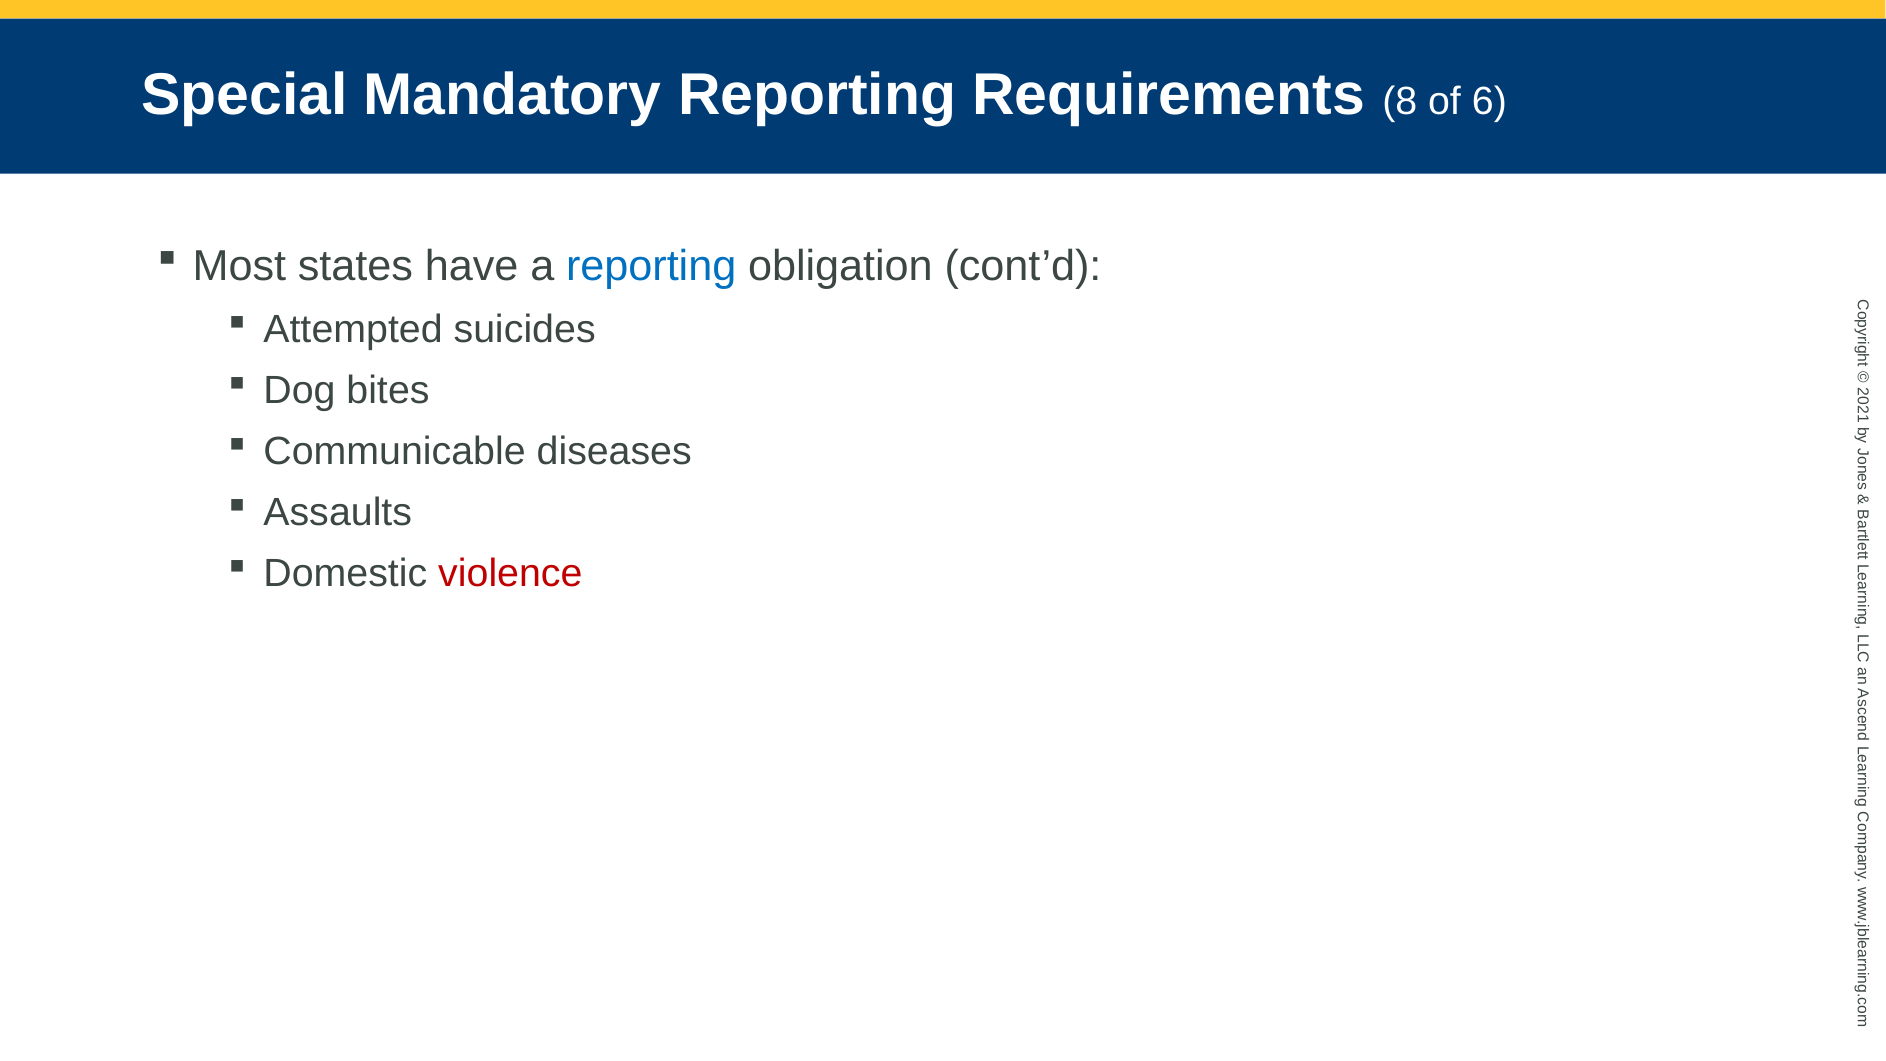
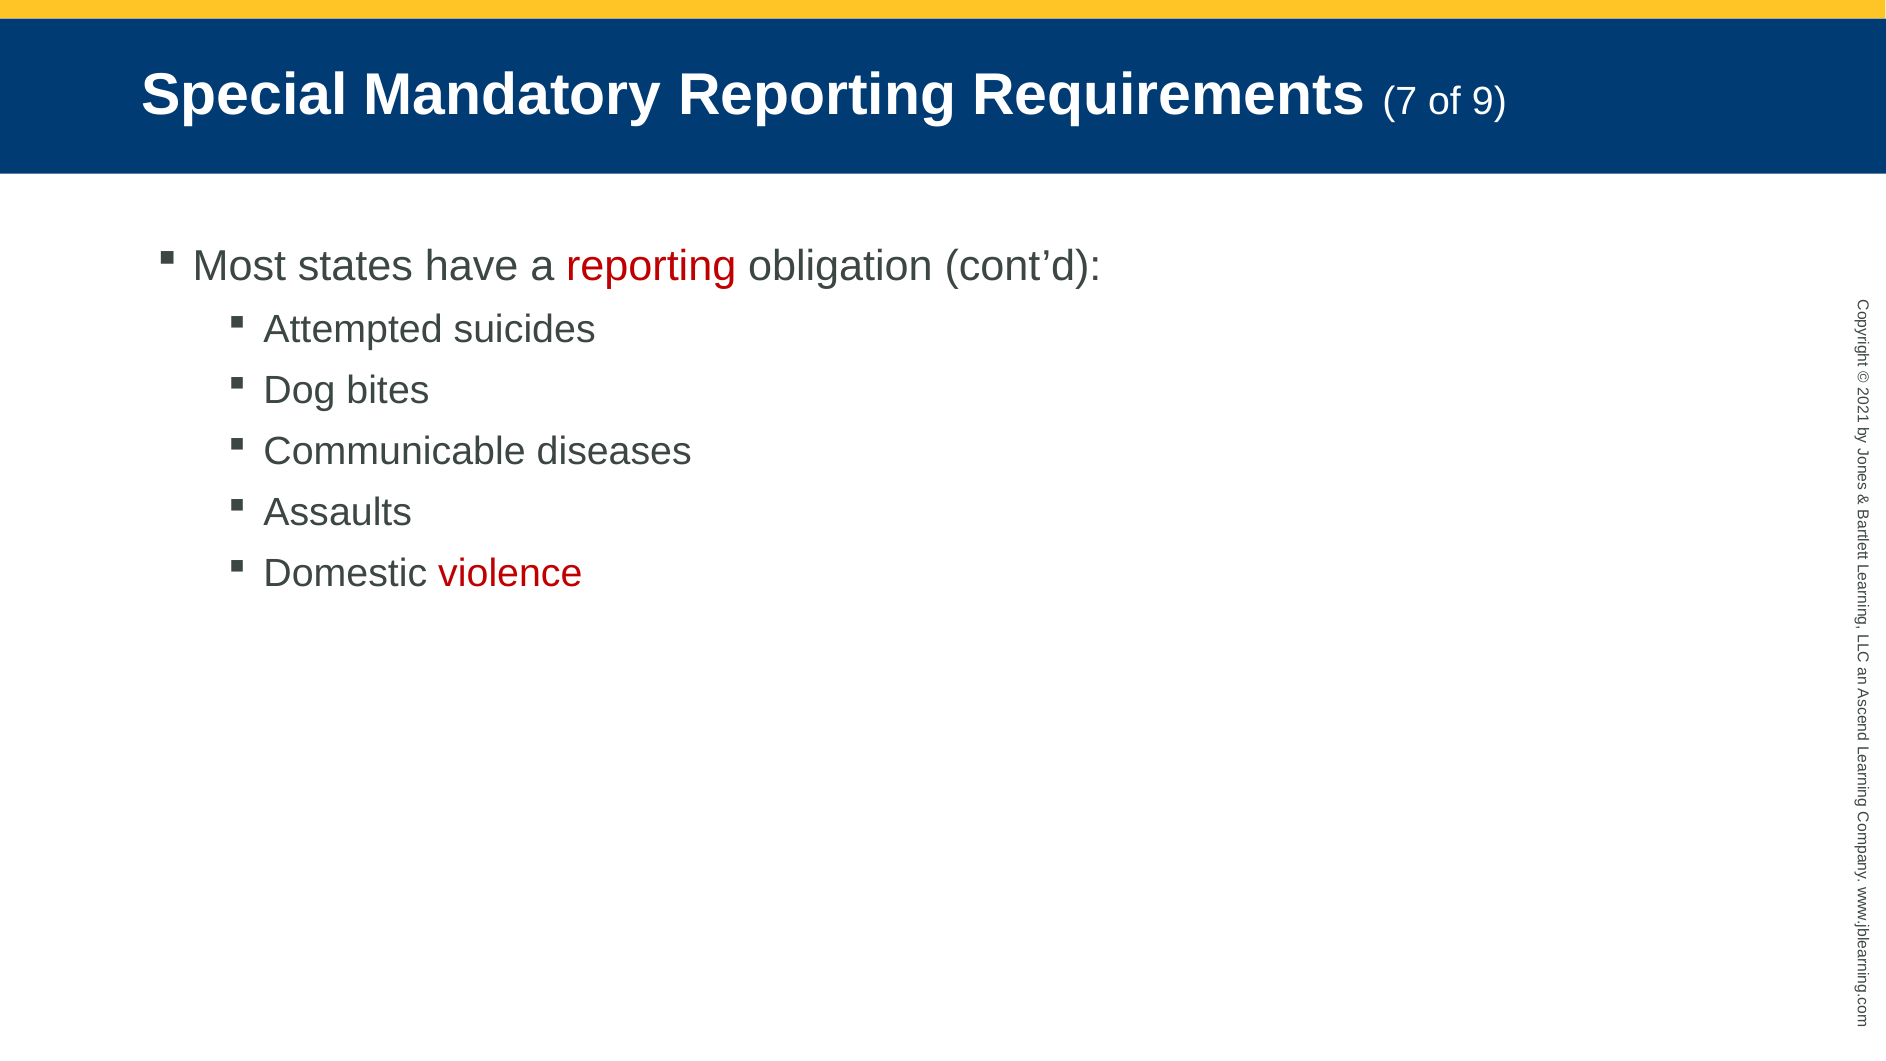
8: 8 -> 7 (1400, 101)
6: 6 -> 9 (1489, 101)
reporting colour: blue -> red (651, 267)
